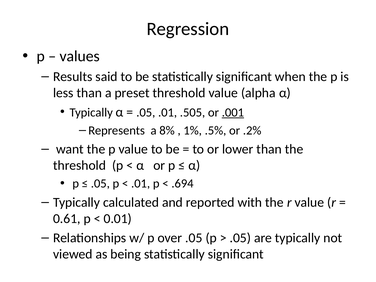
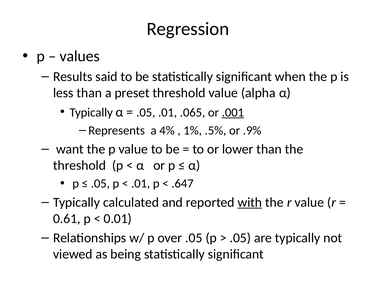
.505: .505 -> .065 (193, 112)
8%: 8% -> 4% (167, 130)
.2%: .2% -> .9% (252, 130)
.694: .694 -> .647 (182, 184)
with underline: none -> present (250, 202)
